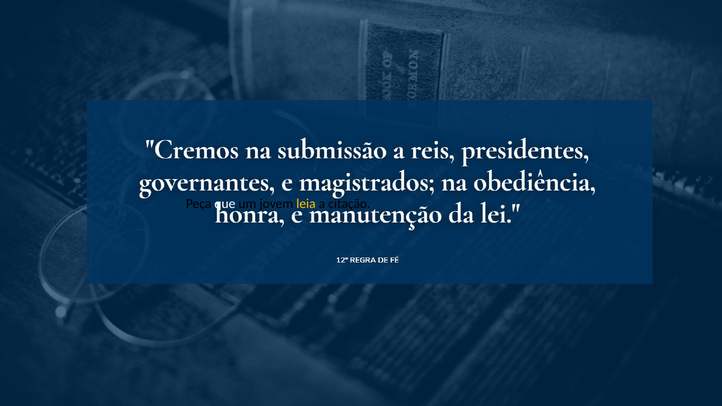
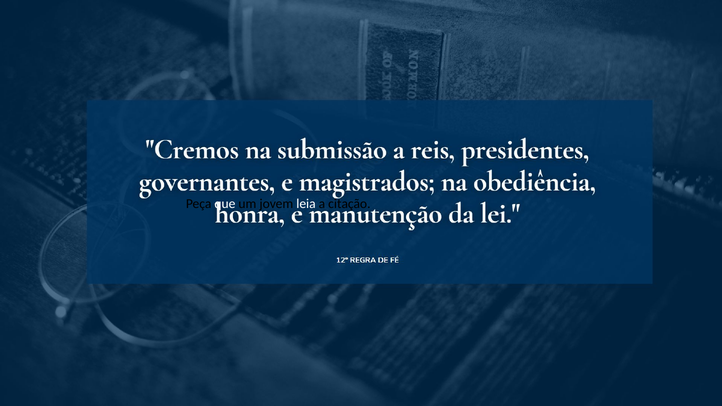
leia colour: yellow -> white (306, 204)
